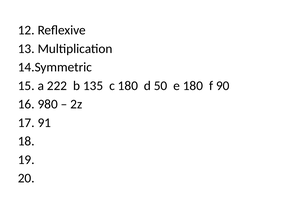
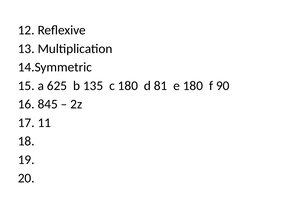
222: 222 -> 625 (57, 86)
50: 50 -> 81 (161, 86)
980: 980 -> 845 (48, 104)
91: 91 -> 11 (44, 123)
